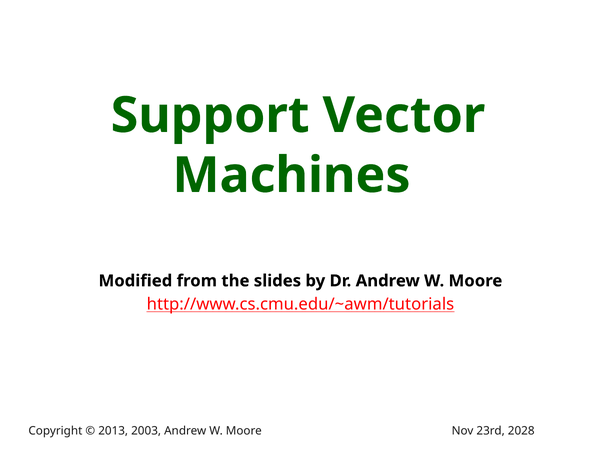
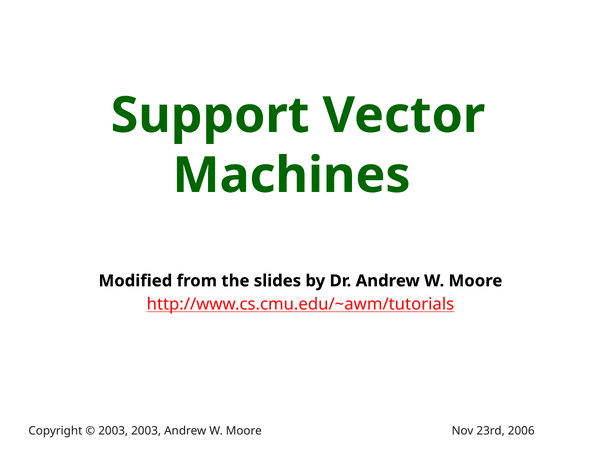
2013: 2013 -> 2003 (113, 432)
2028: 2028 -> 2006 (521, 432)
